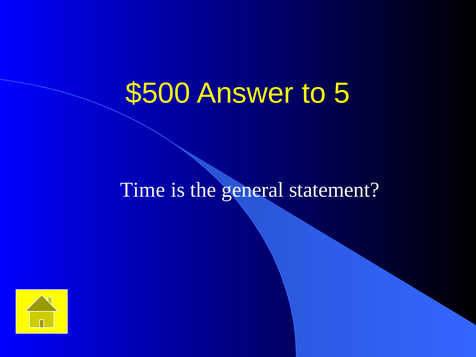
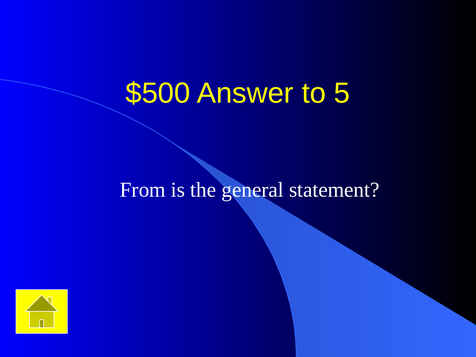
Time: Time -> From (143, 190)
